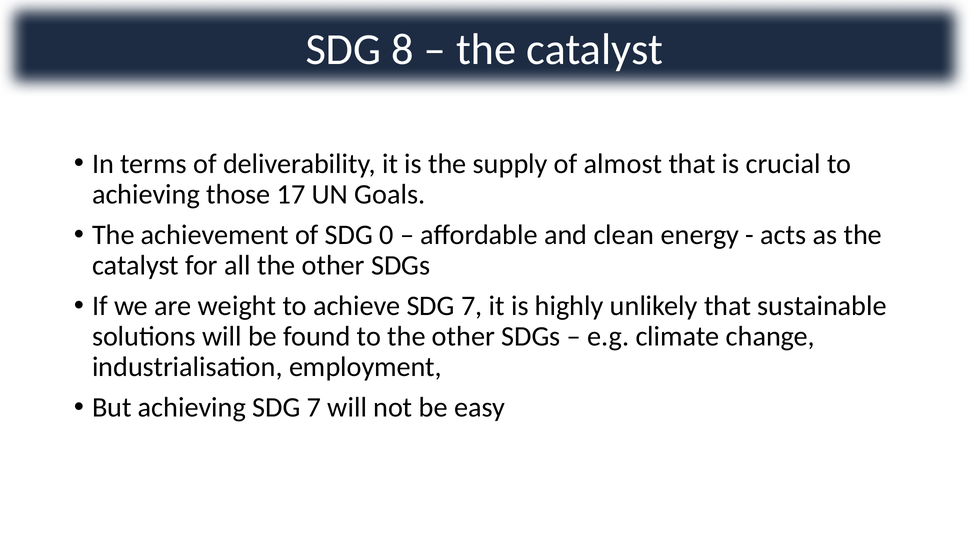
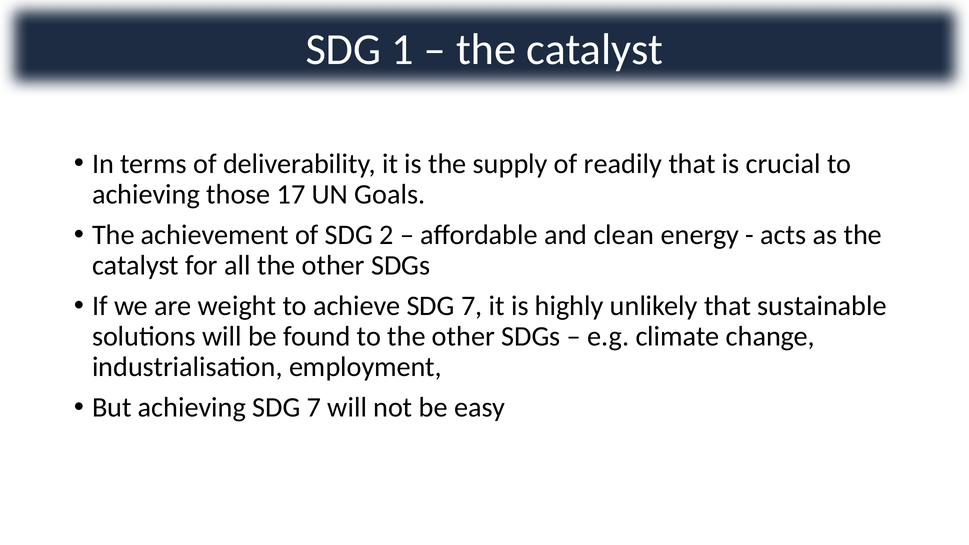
8: 8 -> 1 (403, 49)
almost: almost -> readily (623, 164)
0: 0 -> 2 (387, 235)
